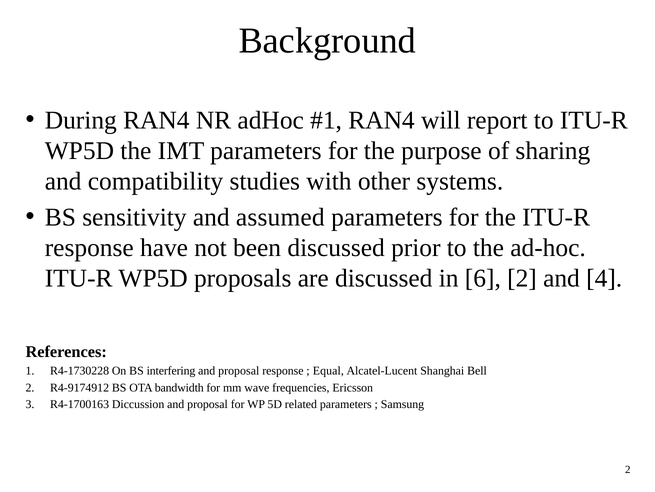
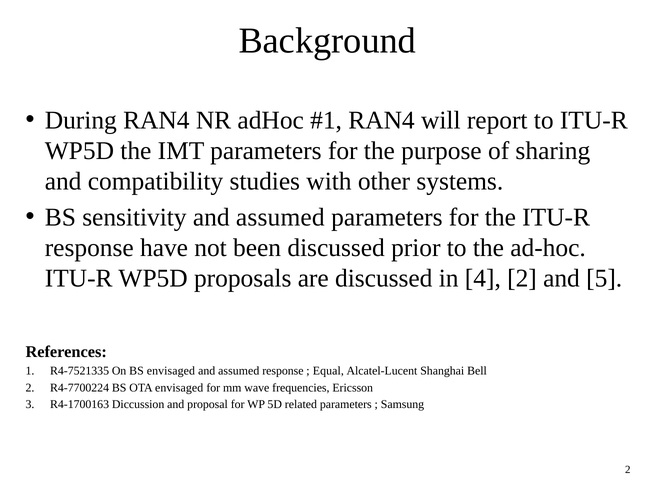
6: 6 -> 4 (483, 278)
4: 4 -> 5 (604, 278)
R4-1730228: R4-1730228 -> R4-7521335 (80, 371)
BS interfering: interfering -> envisaged (171, 371)
proposal: proposal -> assumed (239, 371)
R4-9174912: R4-9174912 -> R4-7700224 (80, 387)
OTA bandwidth: bandwidth -> envisaged (179, 387)
